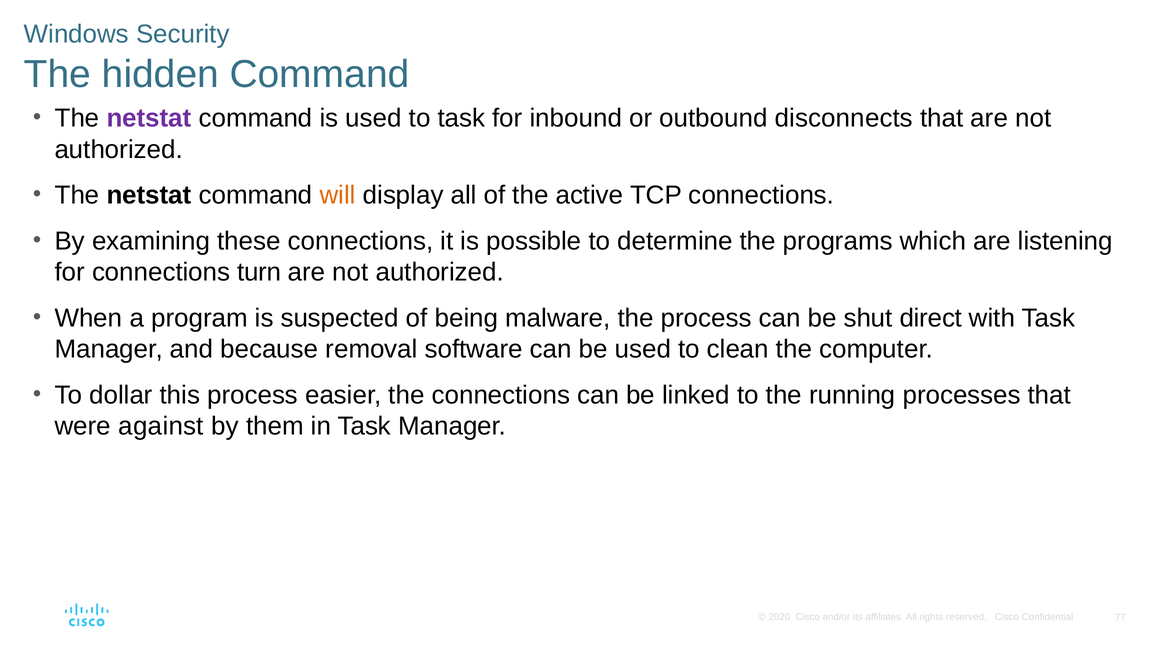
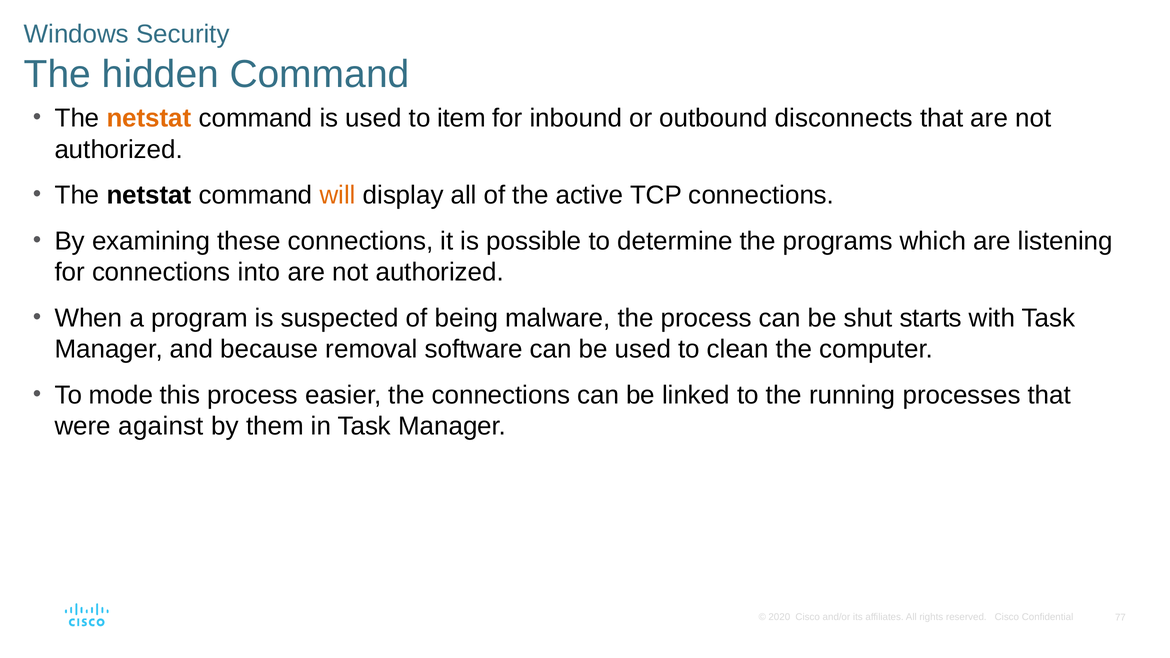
netstat colour: purple -> orange (149, 118)
to task: task -> item (462, 118)
turn: turn -> into (259, 272)
direct: direct -> starts (931, 318)
dollar: dollar -> mode (121, 395)
